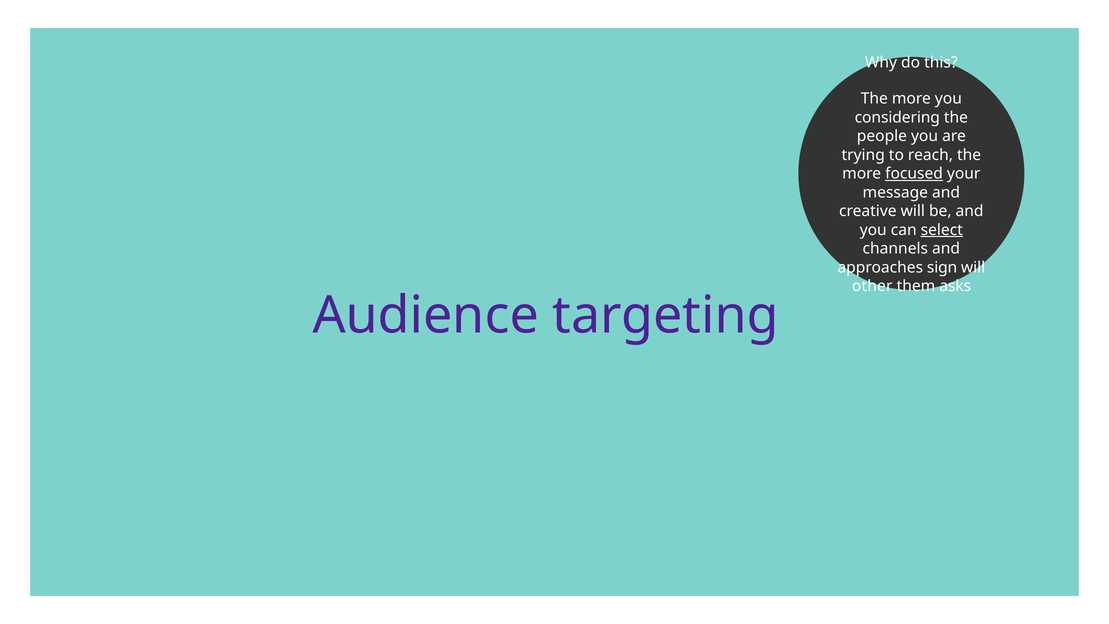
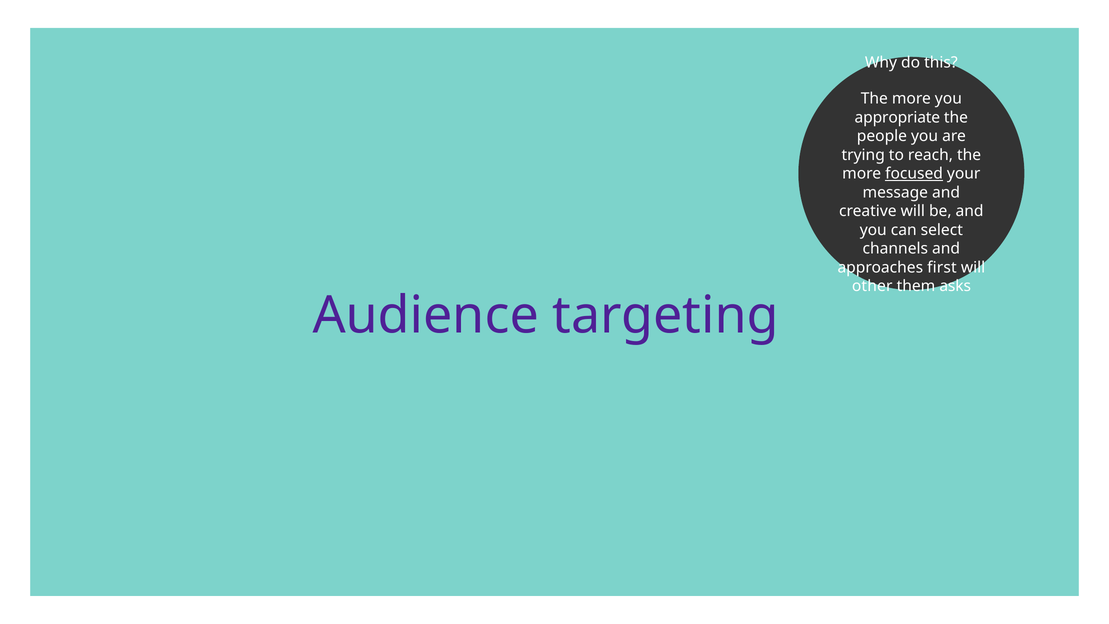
considering: considering -> appropriate (897, 118)
select underline: present -> none (942, 230)
sign: sign -> first (942, 267)
